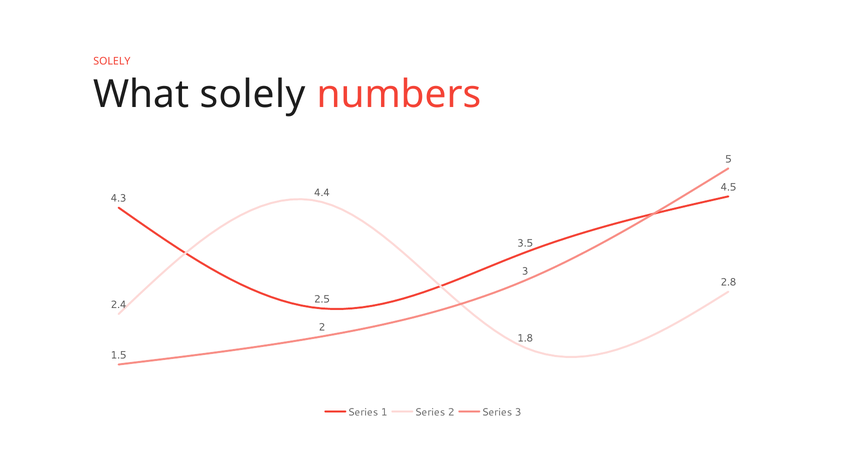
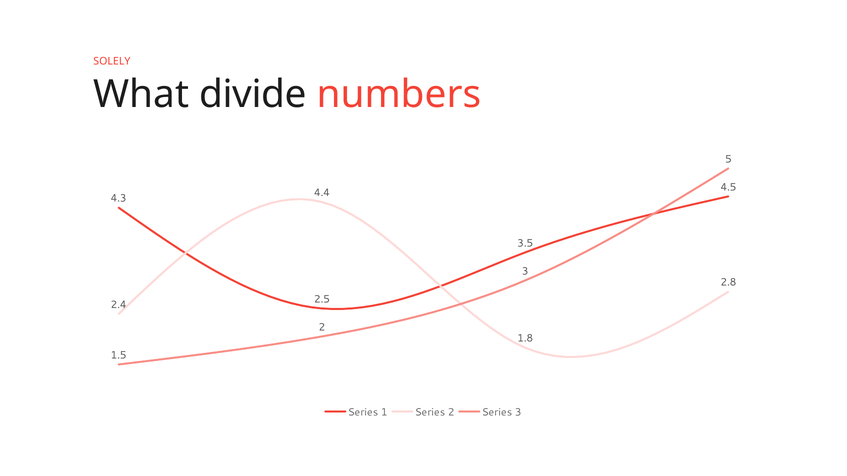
What solely: solely -> divide (253, 95)
